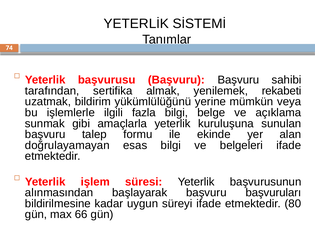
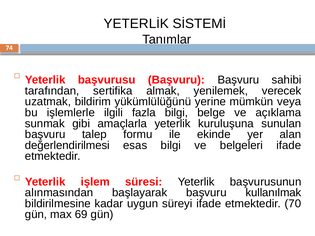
rekabeti: rekabeti -> verecek (282, 91)
doğrulayamayan: doğrulayamayan -> değerlendirilmesi (67, 145)
başvuruları: başvuruları -> kullanılmak (273, 193)
80: 80 -> 70 (293, 204)
66: 66 -> 69 (81, 215)
